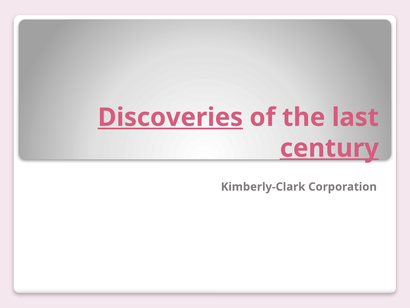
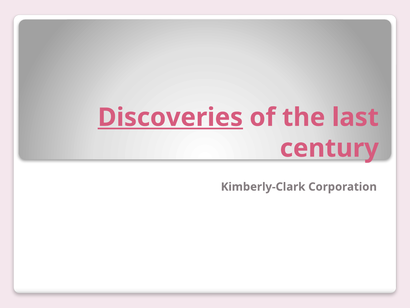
century underline: present -> none (329, 148)
